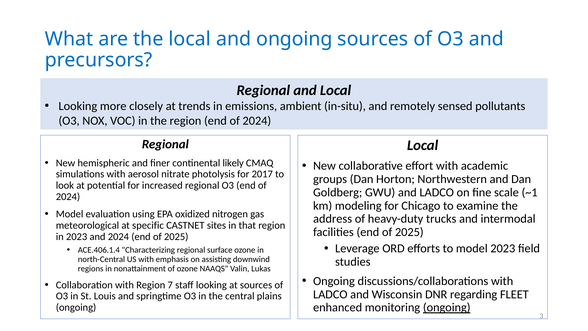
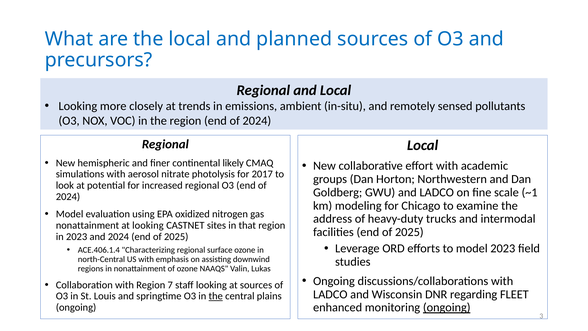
and ongoing: ongoing -> planned (294, 39)
meteorological: meteorological -> nonattainment (87, 225)
at specific: specific -> looking (148, 225)
the underline: none -> present (216, 296)
